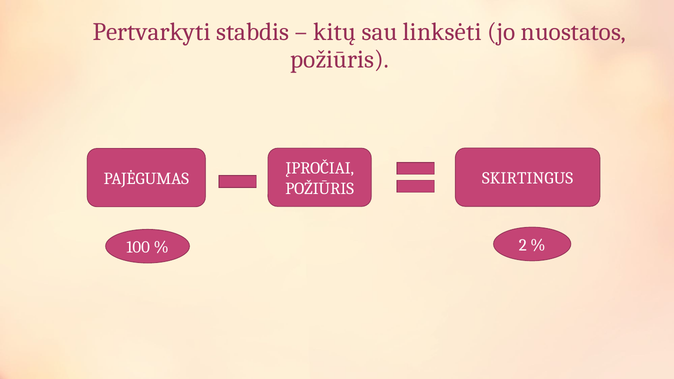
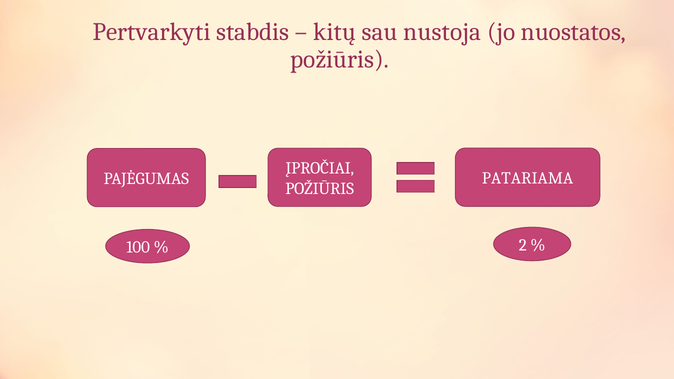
linksėti: linksėti -> nustoja (442, 32)
SKIRTINGUS: SKIRTINGUS -> PATARIAMA (528, 178)
